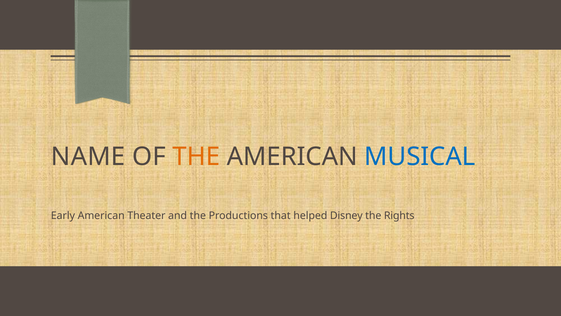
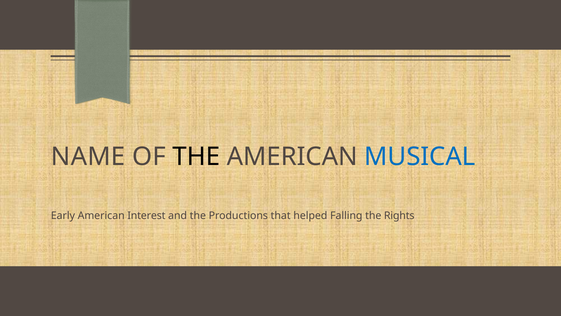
THE colour: orange -> black (196, 156)
Theater: Theater -> Interest (146, 215)
Disney: Disney -> Falling (346, 215)
